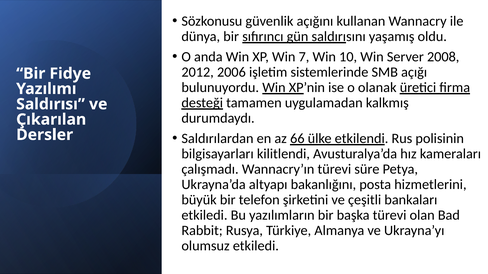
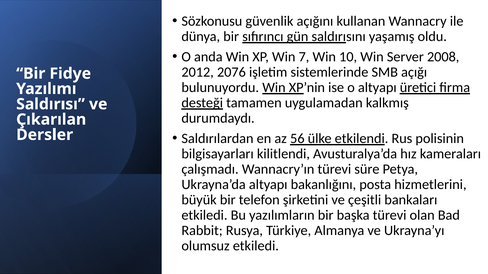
2006: 2006 -> 2076 (231, 72)
o olanak: olanak -> altyapı (377, 88)
66: 66 -> 56 (297, 139)
